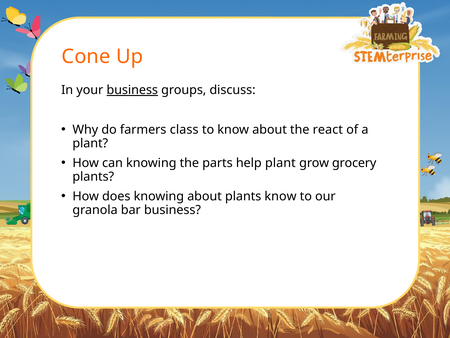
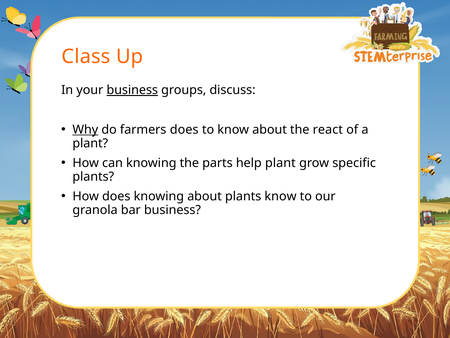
Cone: Cone -> Class (86, 56)
Why underline: none -> present (85, 130)
farmers class: class -> does (184, 130)
grocery: grocery -> specific (354, 163)
